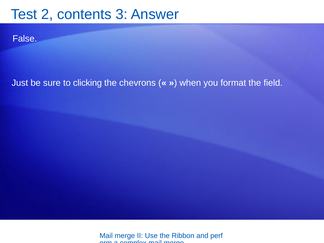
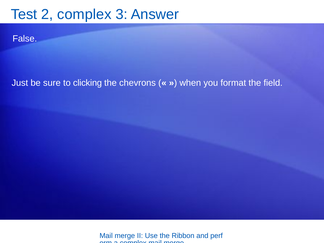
2 contents: contents -> complex (84, 14)
